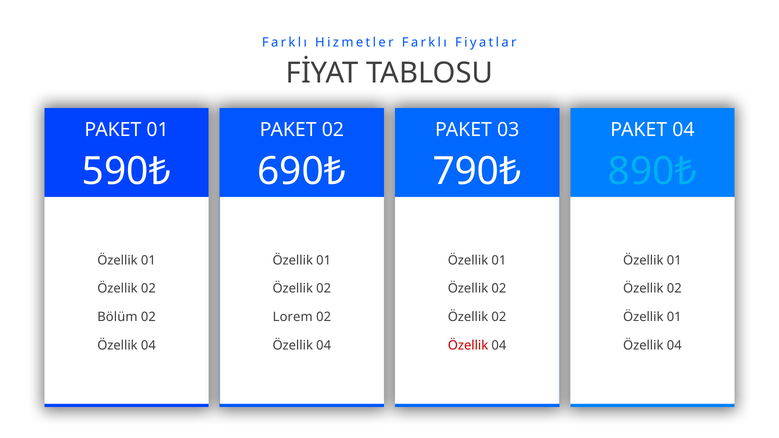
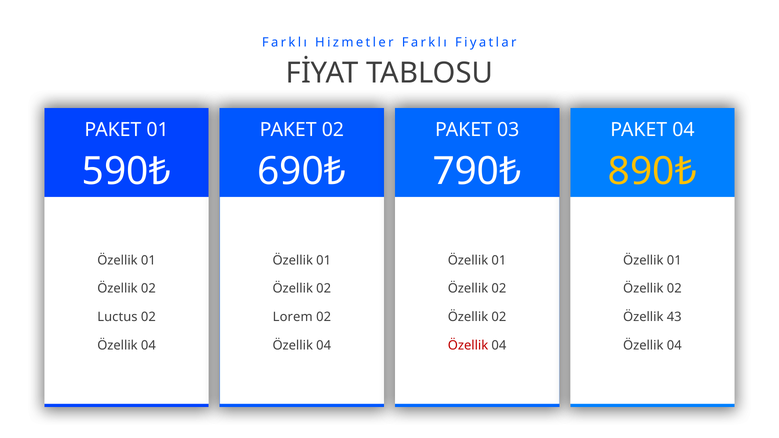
890₺ colour: light blue -> yellow (652, 171)
Bölüm: Bölüm -> Luctus (117, 317)
01: 01 -> 43 (674, 317)
